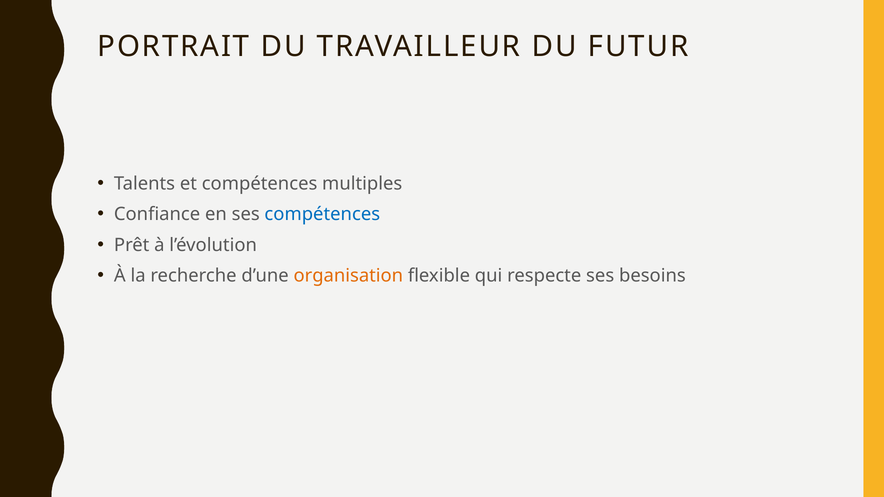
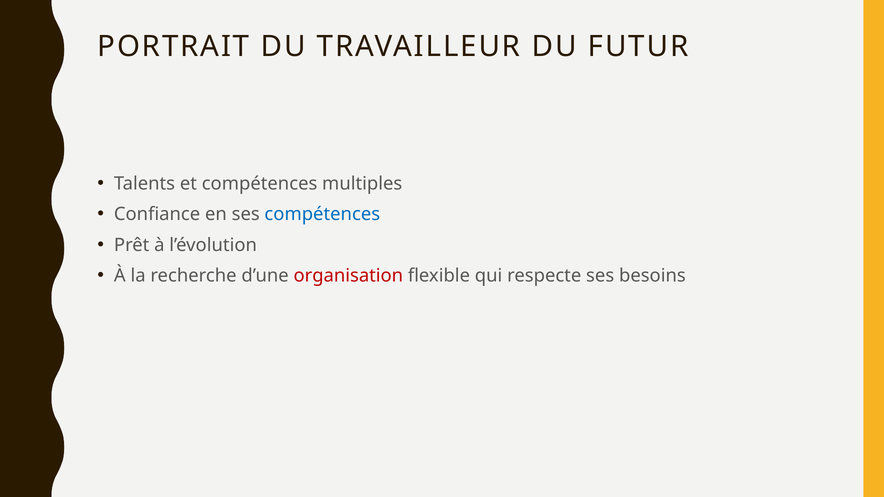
organisation colour: orange -> red (348, 276)
